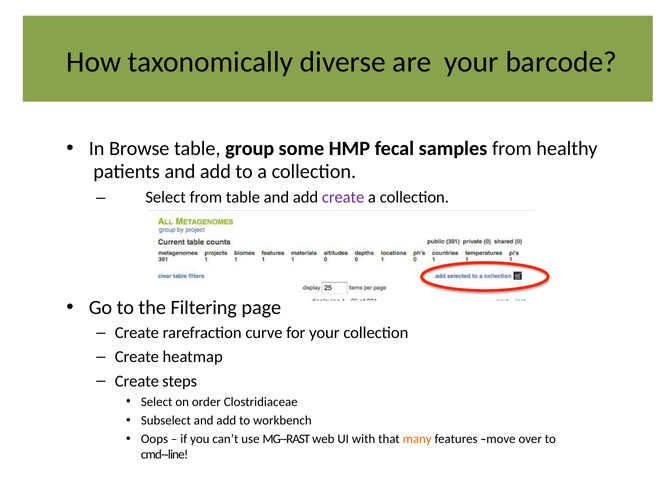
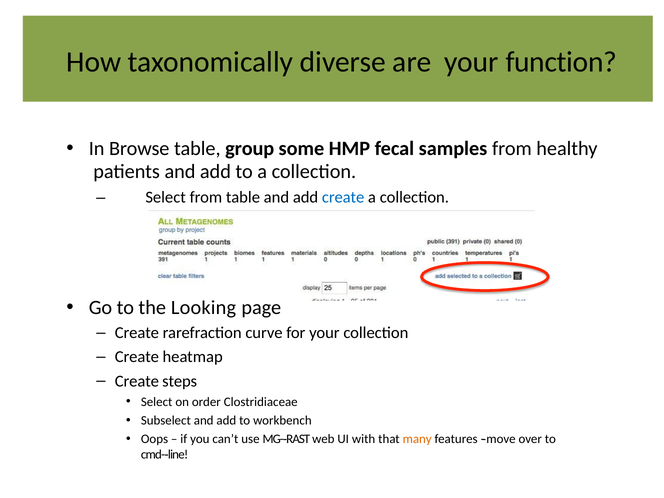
barcode: barcode -> function (561, 62)
create colour: purple -> blue (343, 197)
Filtering: Filtering -> Looking (204, 308)
